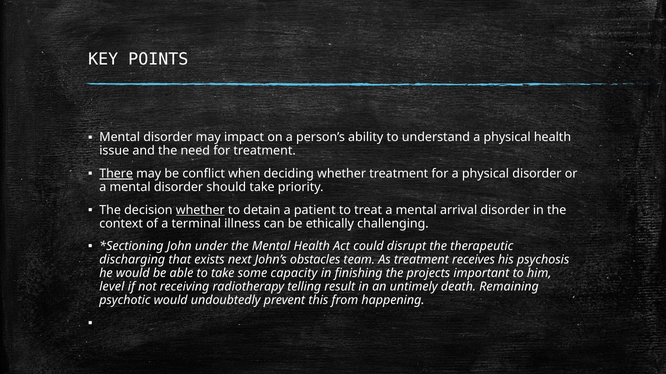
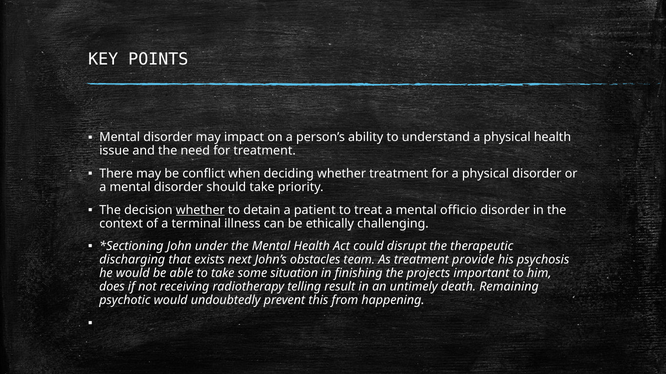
There underline: present -> none (116, 174)
arrival: arrival -> officio (459, 210)
receives: receives -> provide (473, 260)
capacity: capacity -> situation (294, 274)
level: level -> does (112, 287)
